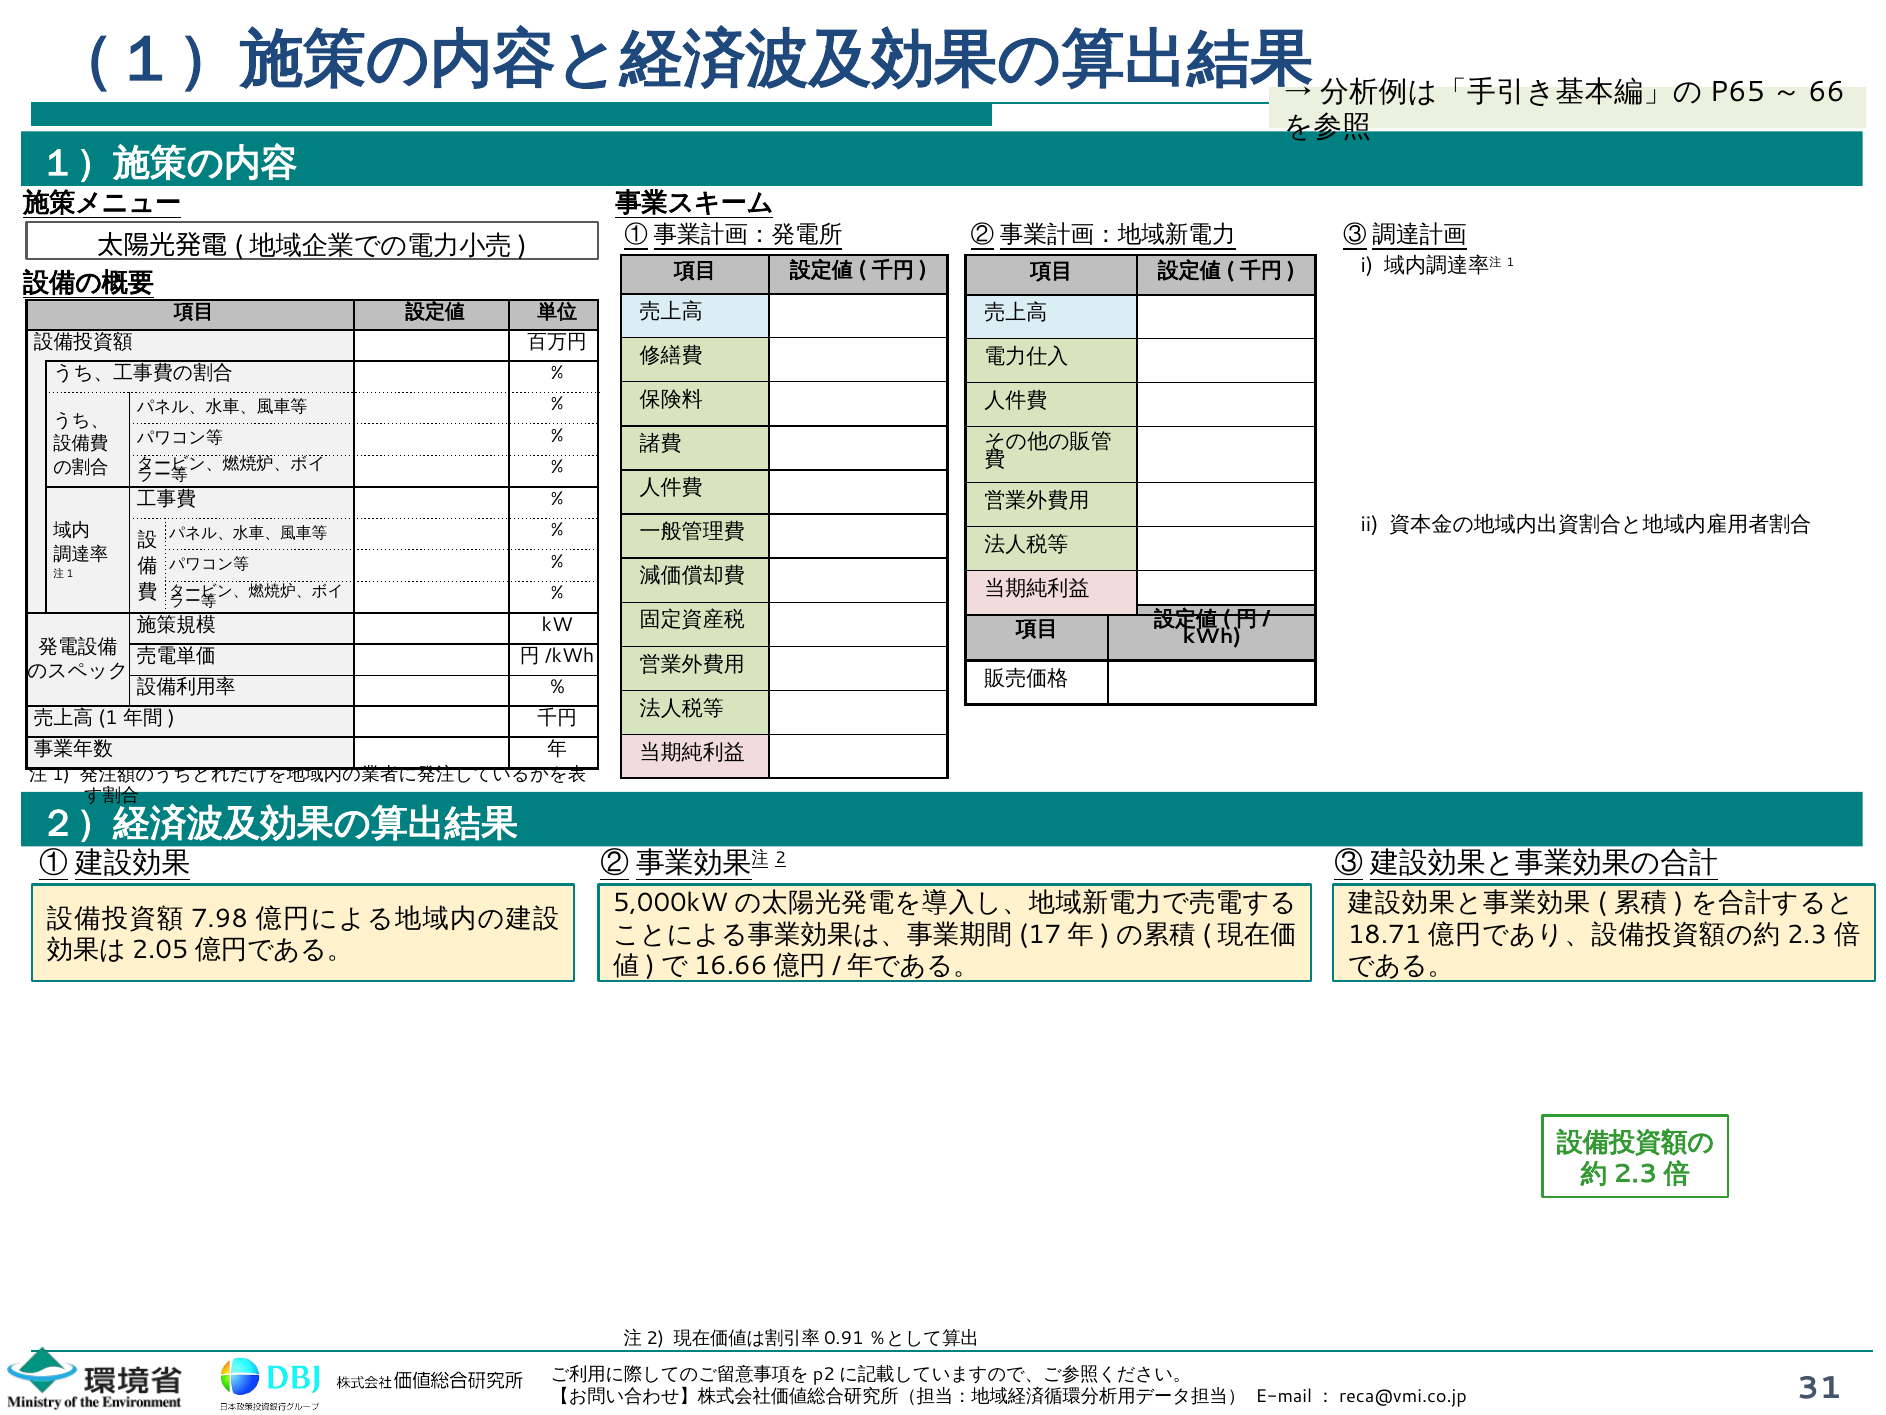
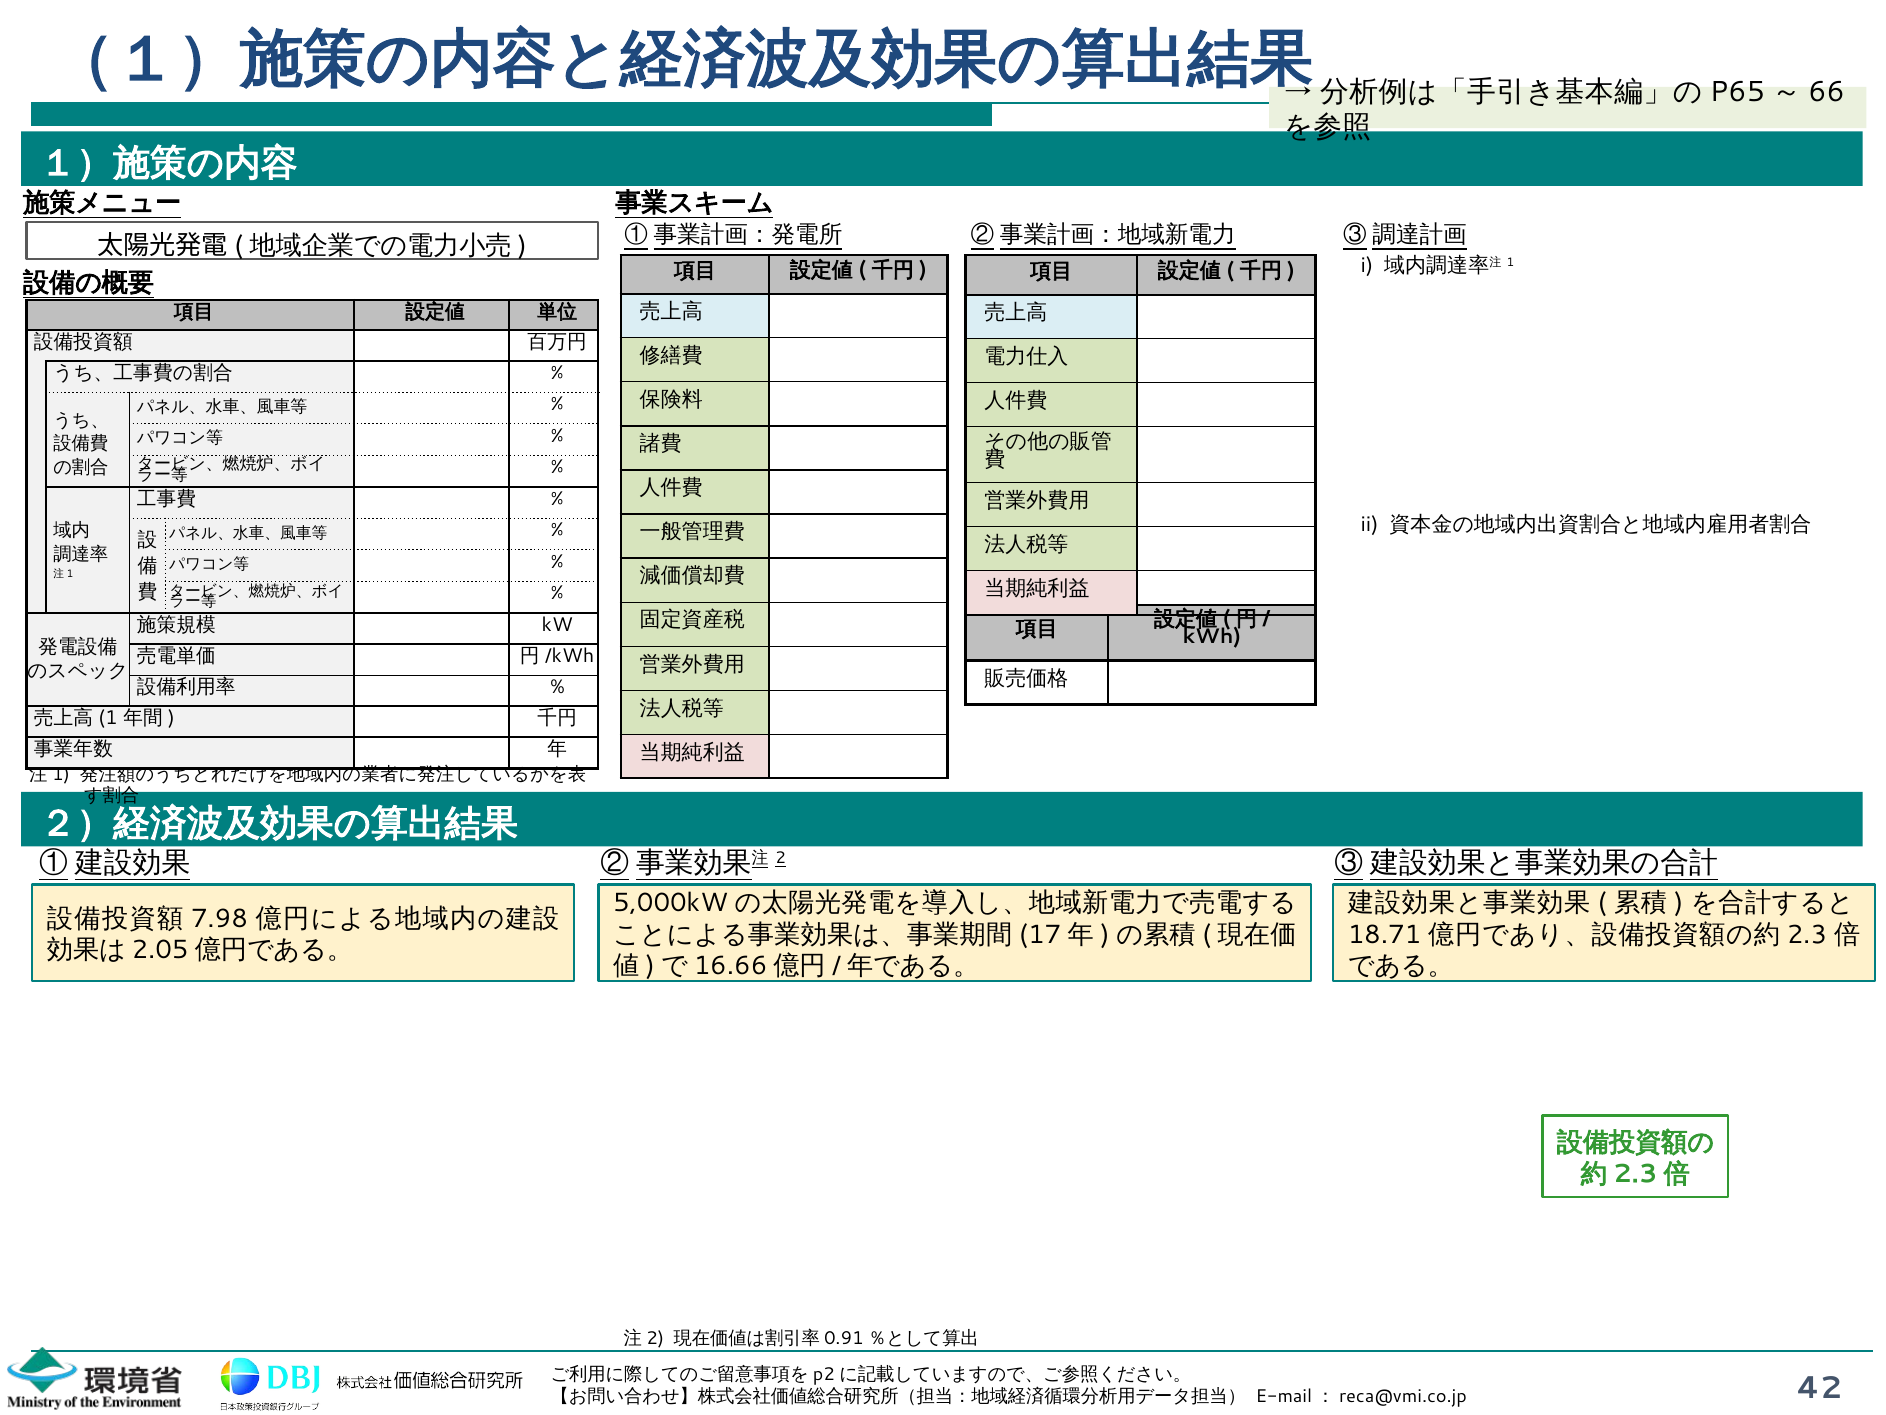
31: 31 -> 42 (1819, 1388)
